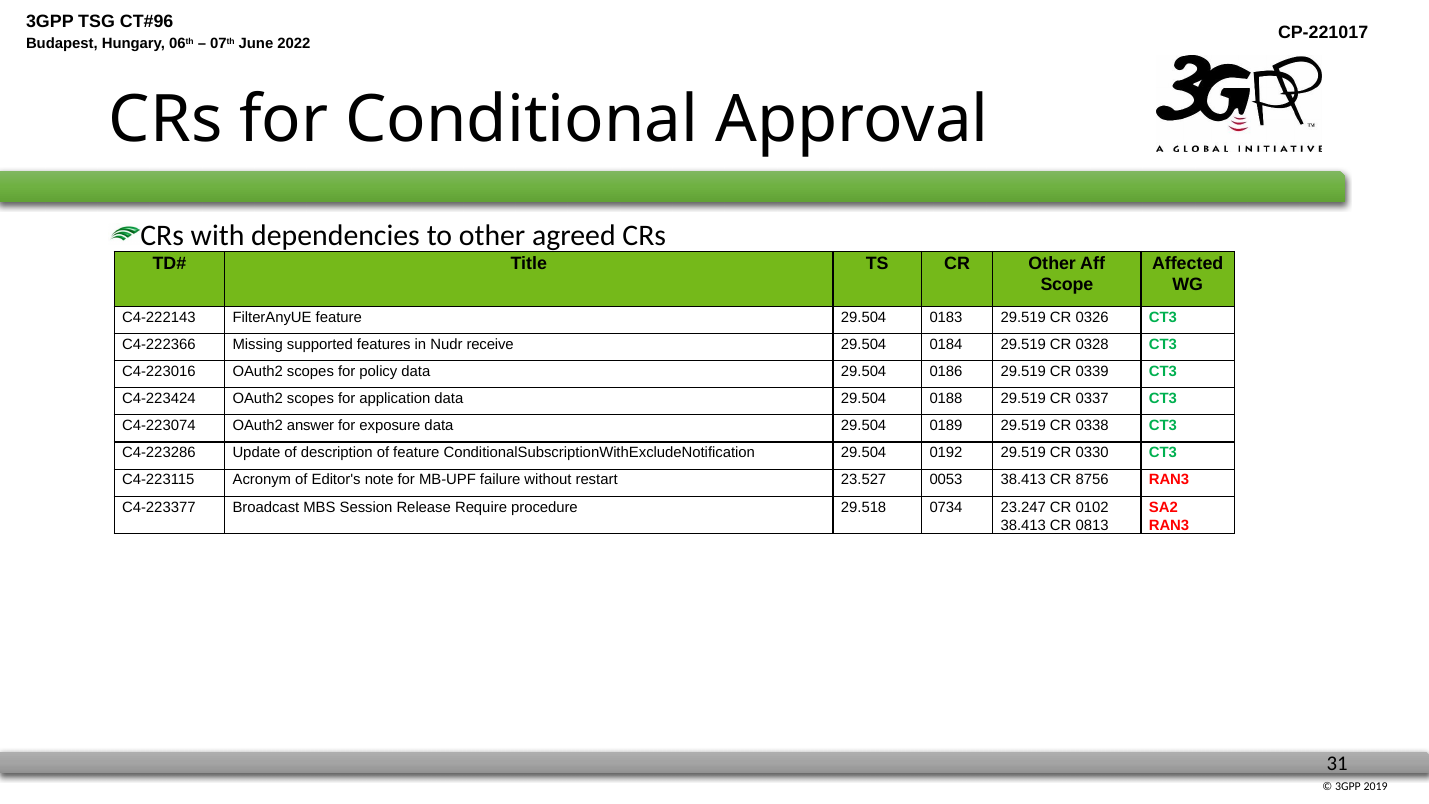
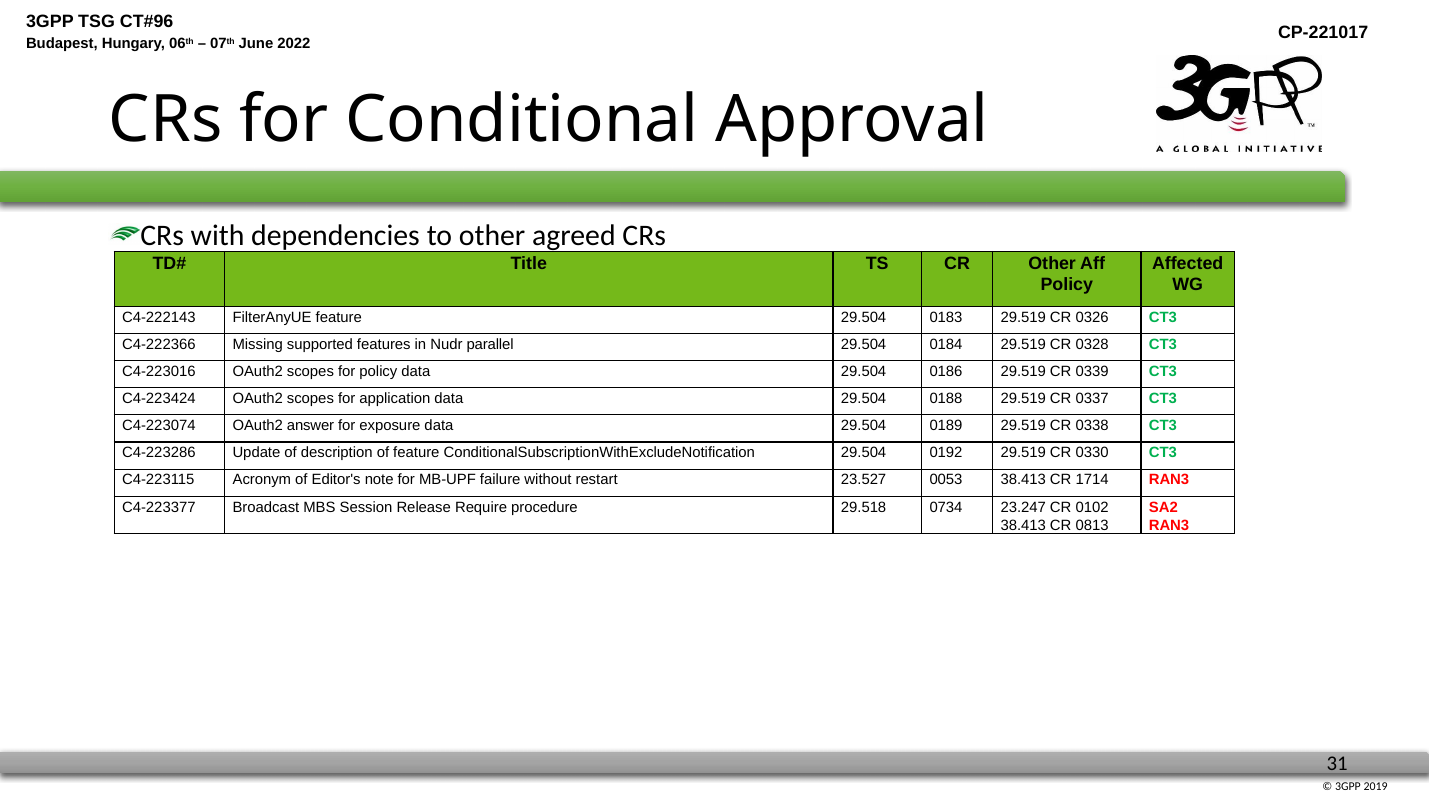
Scope: Scope -> Policy (1067, 285)
receive: receive -> parallel (490, 344)
8756: 8756 -> 1714 (1092, 480)
